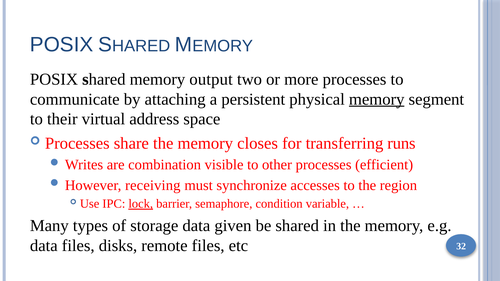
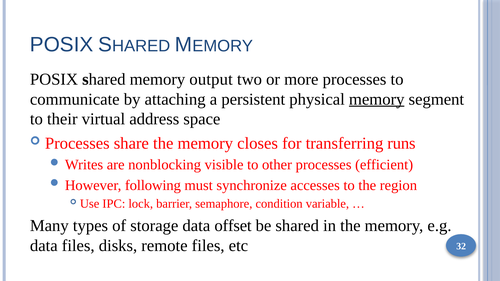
combination: combination -> nonblocking (165, 165)
receiving: receiving -> following (153, 185)
lock underline: present -> none (141, 204)
given: given -> offset (233, 226)
